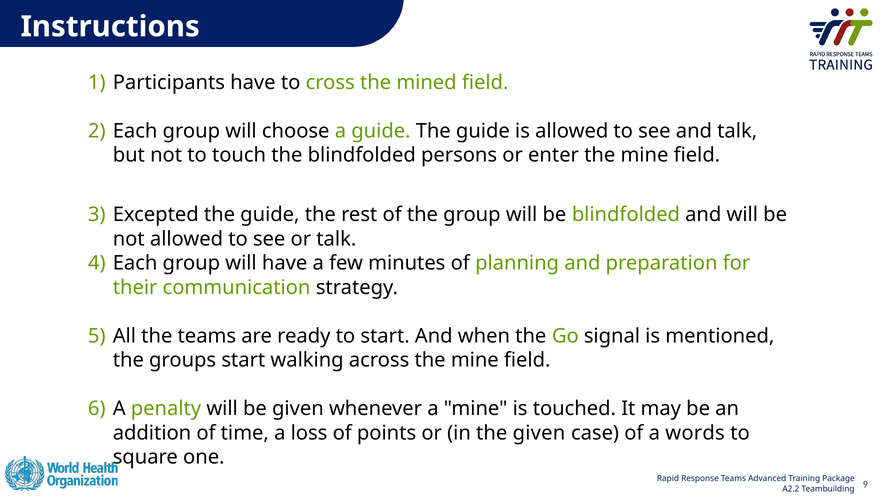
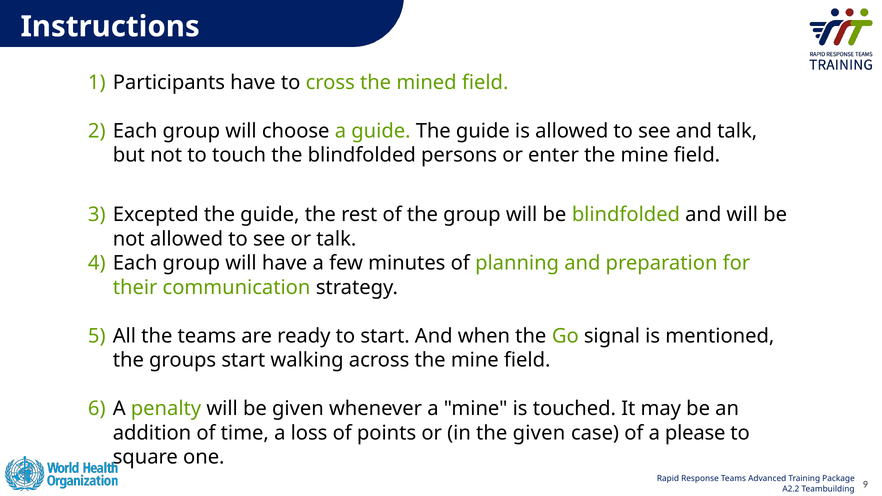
words: words -> please (695, 433)
